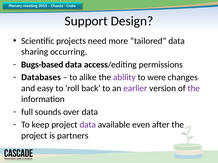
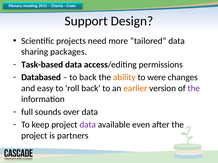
occurring: occurring -> packages (69, 52)
Bugs-based: Bugs-based -> Task-based (42, 65)
Databases: Databases -> Databased (41, 78)
to alike: alike -> back (88, 78)
ability colour: purple -> orange (124, 78)
earlier colour: purple -> orange (135, 88)
